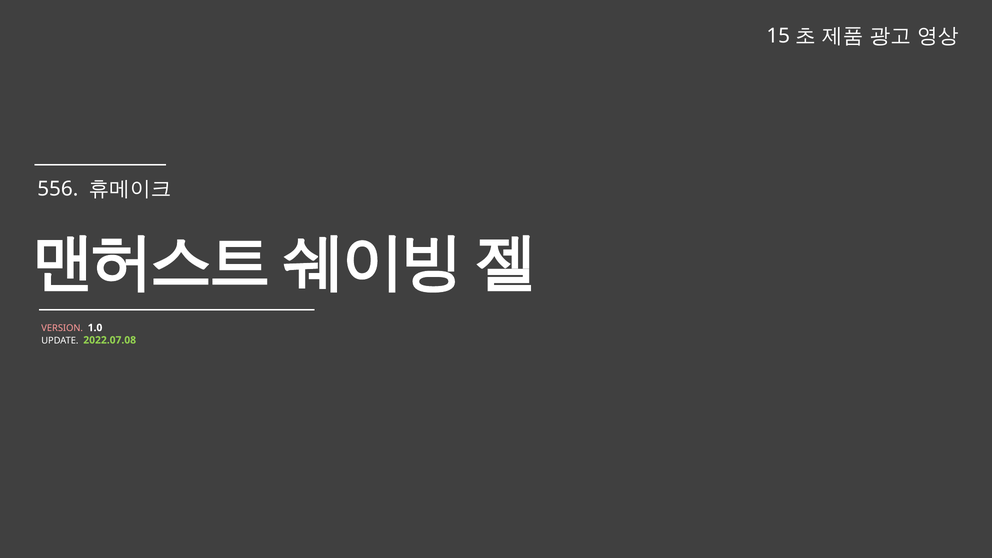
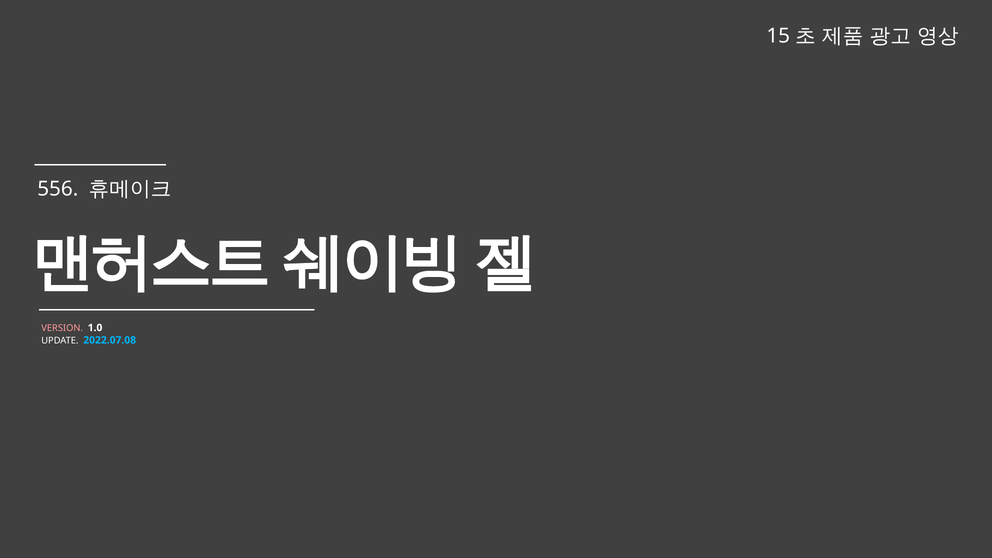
2022.07.08 colour: light green -> light blue (110, 340)
